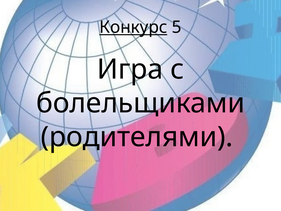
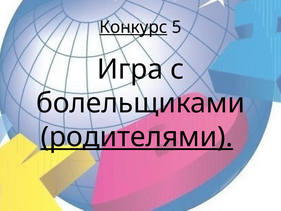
родителями underline: none -> present (137, 137)
